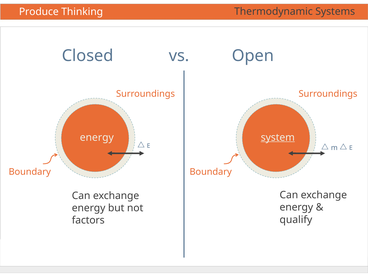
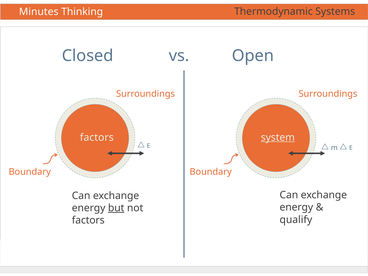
Produce: Produce -> Minutes (39, 12)
energy: energy -> factors (97, 137)
but underline: none -> present (116, 208)
